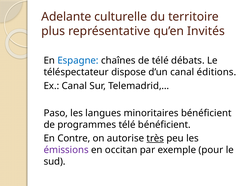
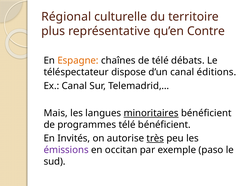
Adelante: Adelante -> Régional (66, 17)
Invités: Invités -> Contre (206, 31)
Espagne colour: blue -> orange (78, 61)
Paso: Paso -> Mais (56, 113)
minoritaires underline: none -> present (151, 113)
Contre: Contre -> Invités (74, 138)
pour: pour -> paso (211, 150)
